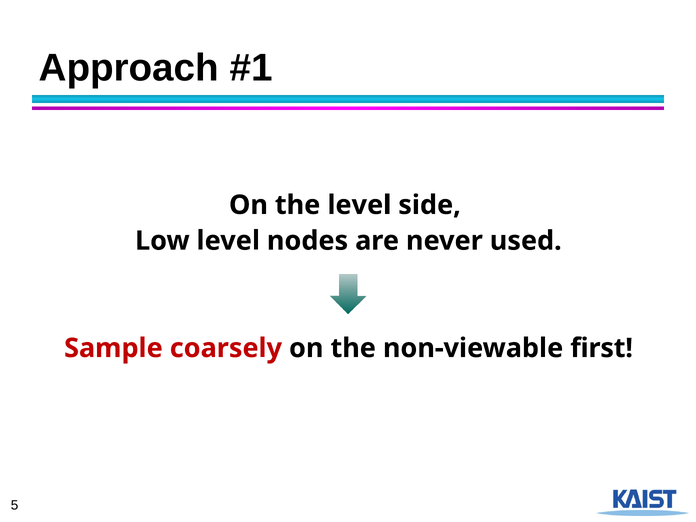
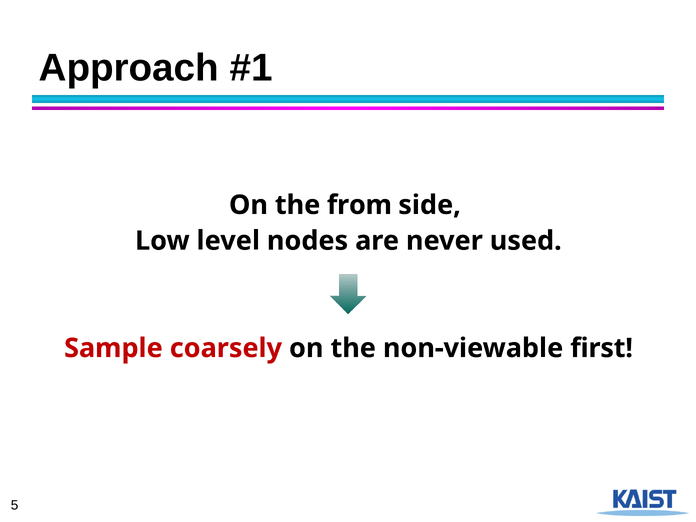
the level: level -> from (359, 205)
